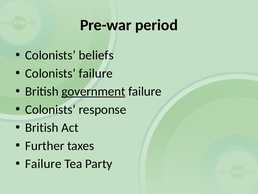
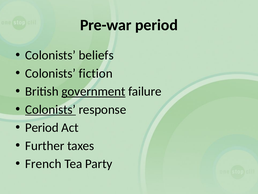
Colonists failure: failure -> fiction (96, 73)
Colonists underline: none -> present (50, 109)
British: British -> Period (42, 127)
Failure: Failure -> French (43, 163)
